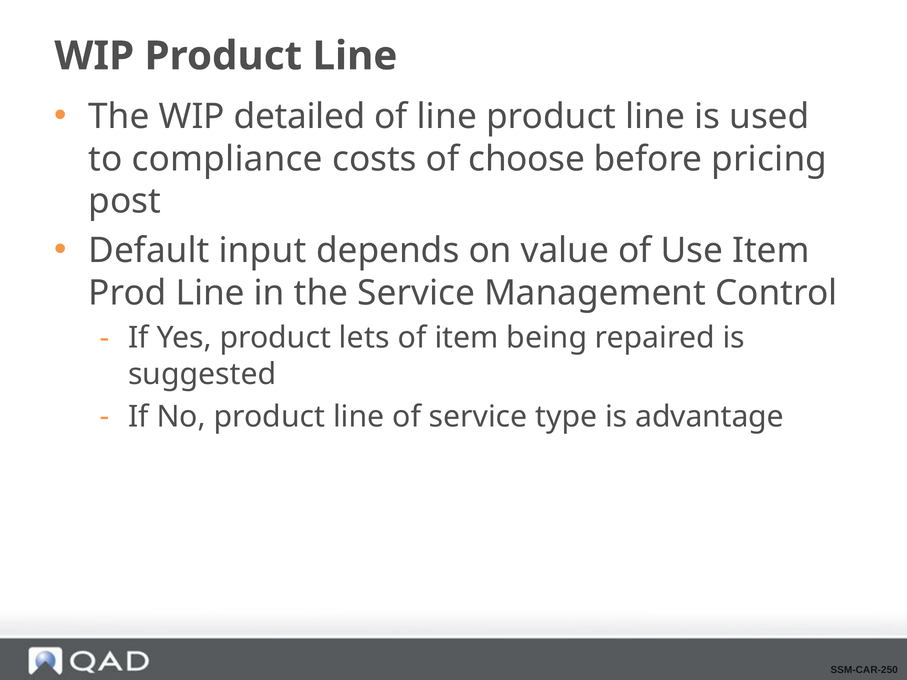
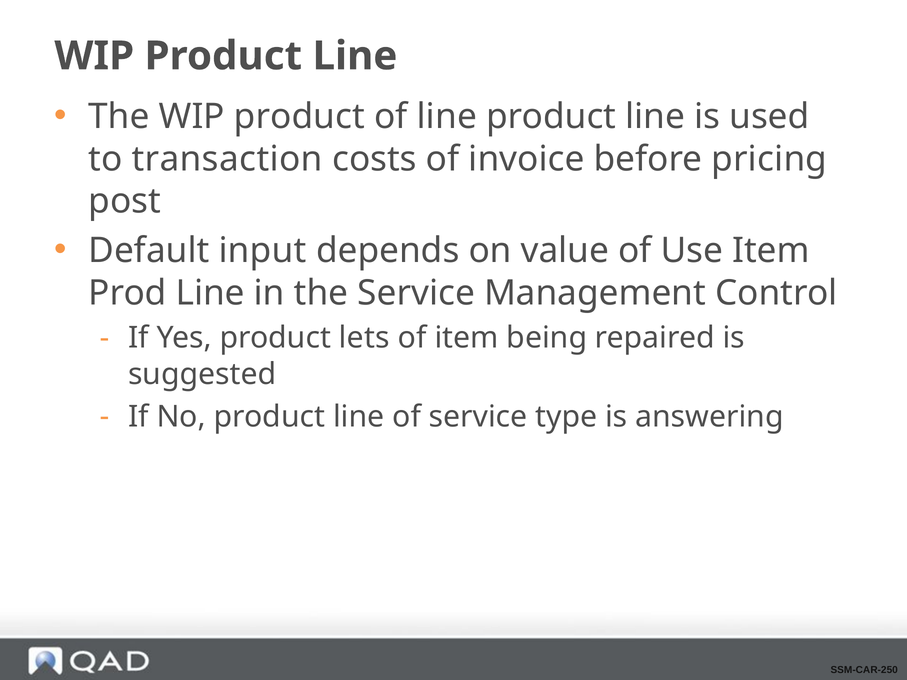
The WIP detailed: detailed -> product (299, 117)
compliance: compliance -> transaction (227, 159)
choose: choose -> invoice (527, 159)
advantage: advantage -> answering (710, 417)
